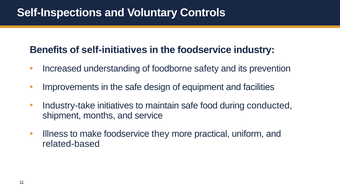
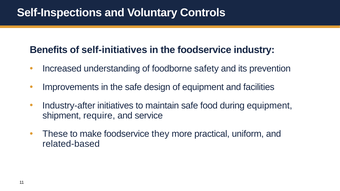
Industry-take: Industry-take -> Industry-after (69, 106)
during conducted: conducted -> equipment (269, 106)
months: months -> require (99, 116)
Illness: Illness -> These (55, 134)
